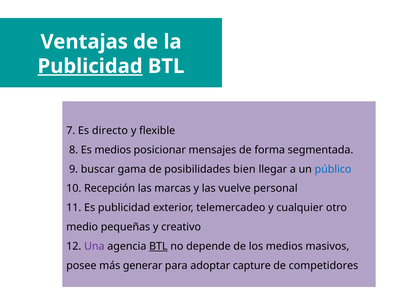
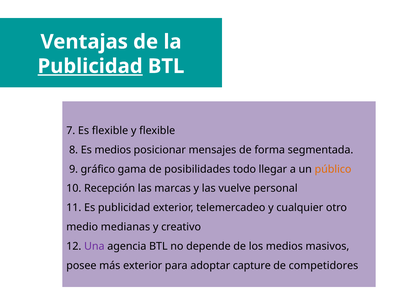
Es directo: directo -> flexible (110, 130)
buscar: buscar -> gráfico (98, 169)
bien: bien -> todo (245, 169)
público colour: blue -> orange (333, 169)
pequeñas: pequeñas -> medianas (125, 227)
BTL underline: present -> none (158, 246)
más generar: generar -> exterior (143, 265)
